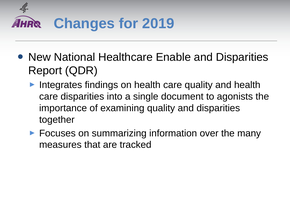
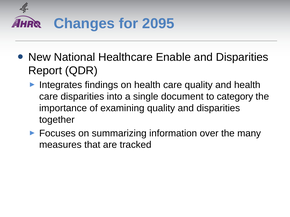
2019: 2019 -> 2095 (158, 23)
agonists: agonists -> category (235, 97)
